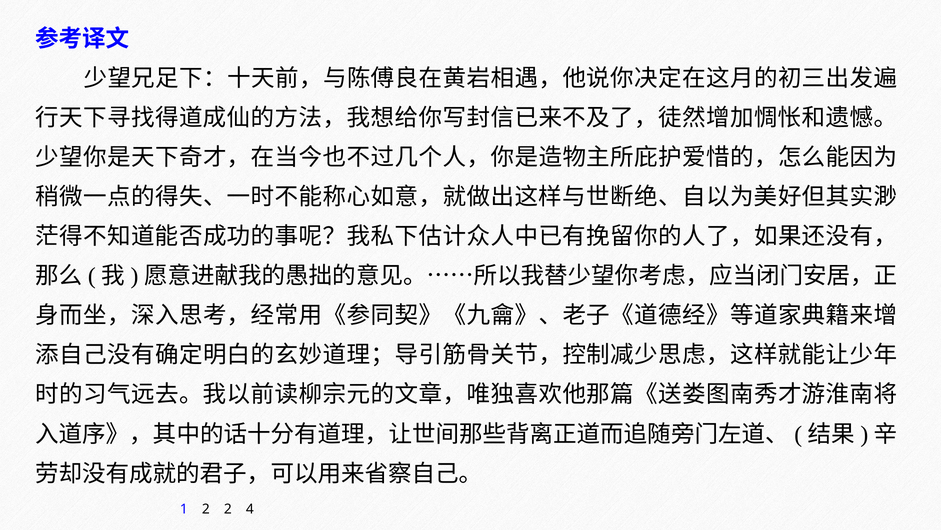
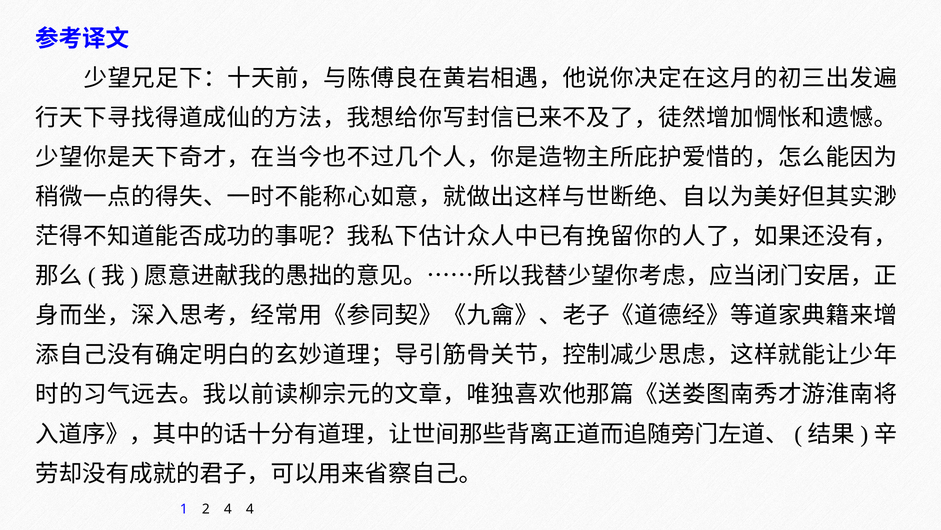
2 2: 2 -> 4 (228, 509)
